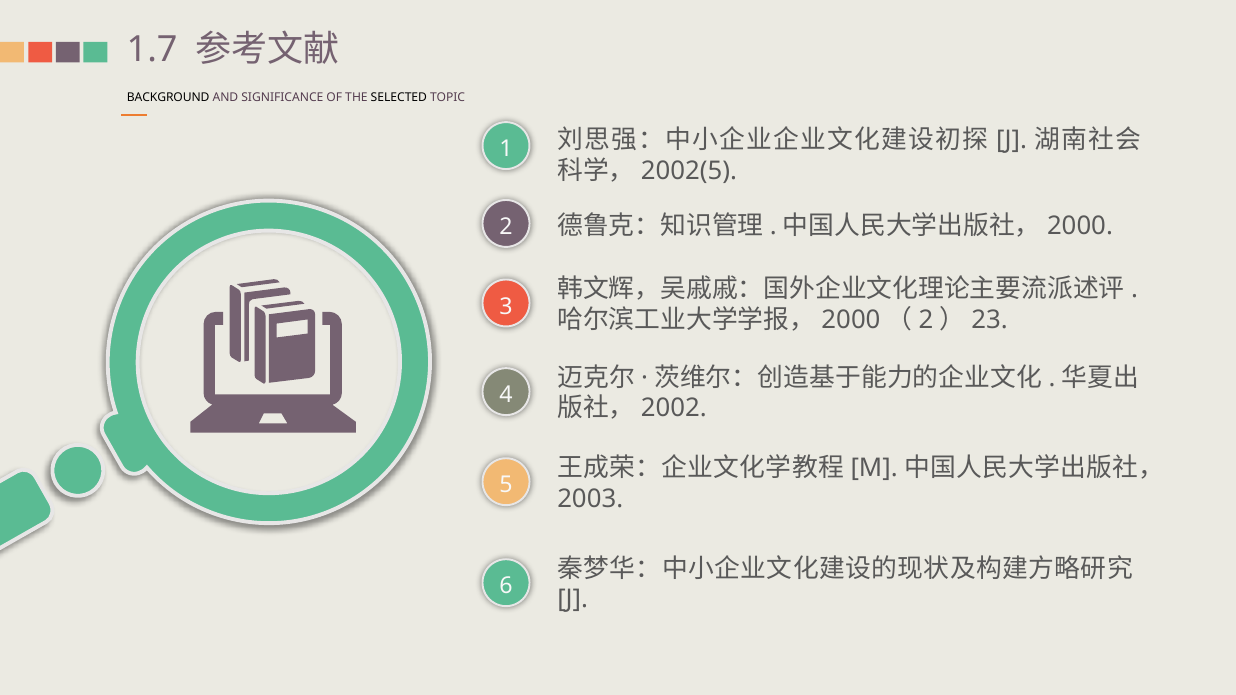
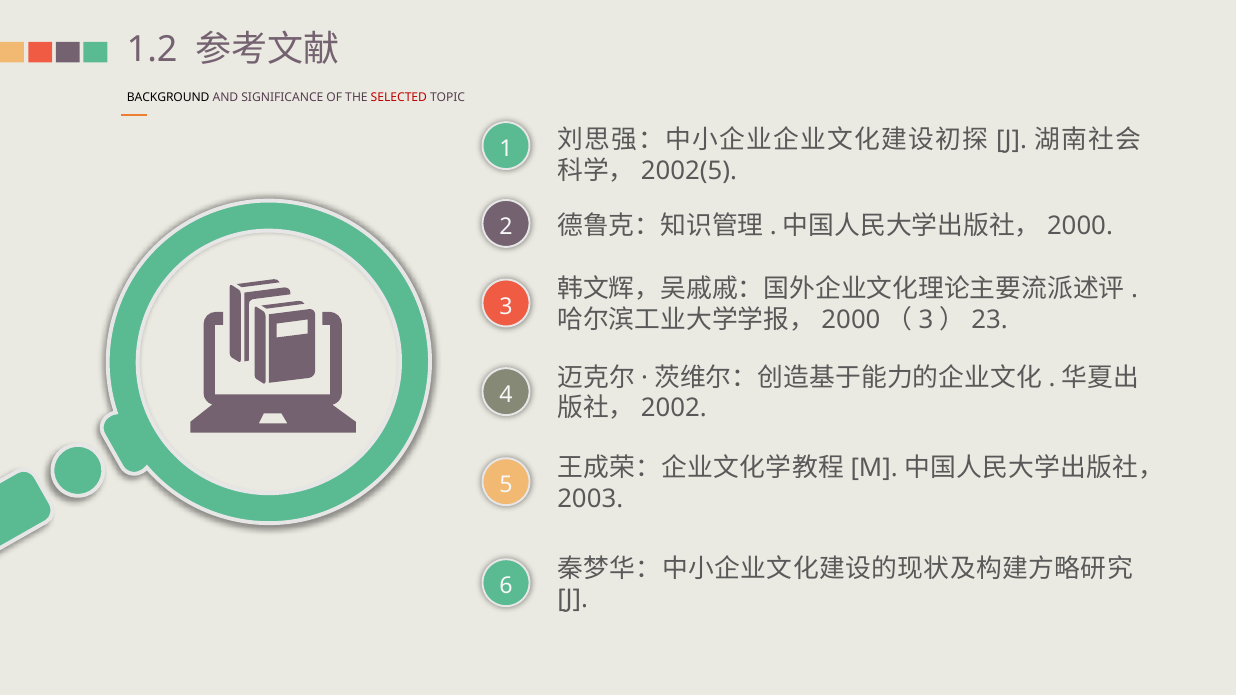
1.7: 1.7 -> 1.2 (152, 50)
SELECTED colour: black -> red (399, 97)
2: 2 -> 3 (926, 320)
